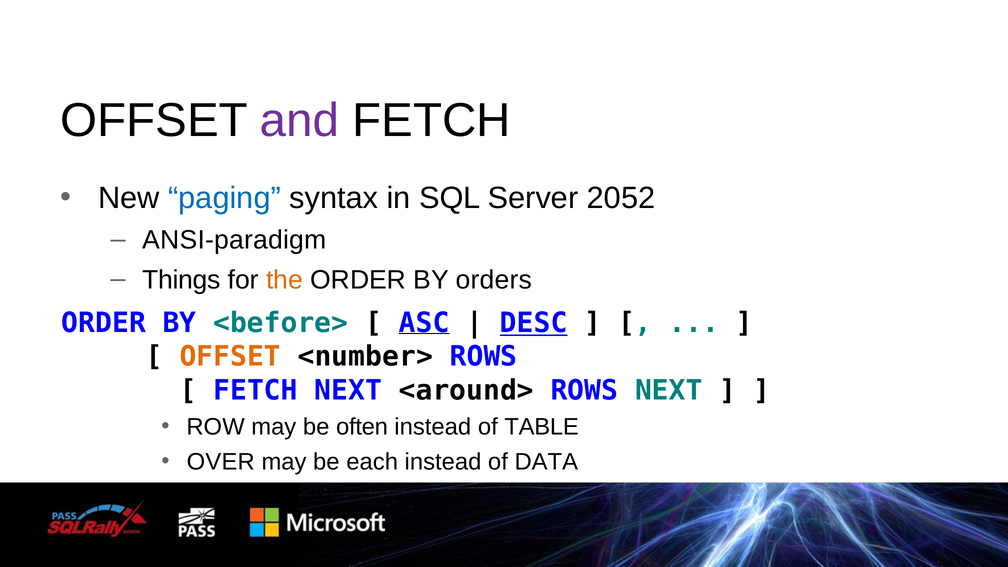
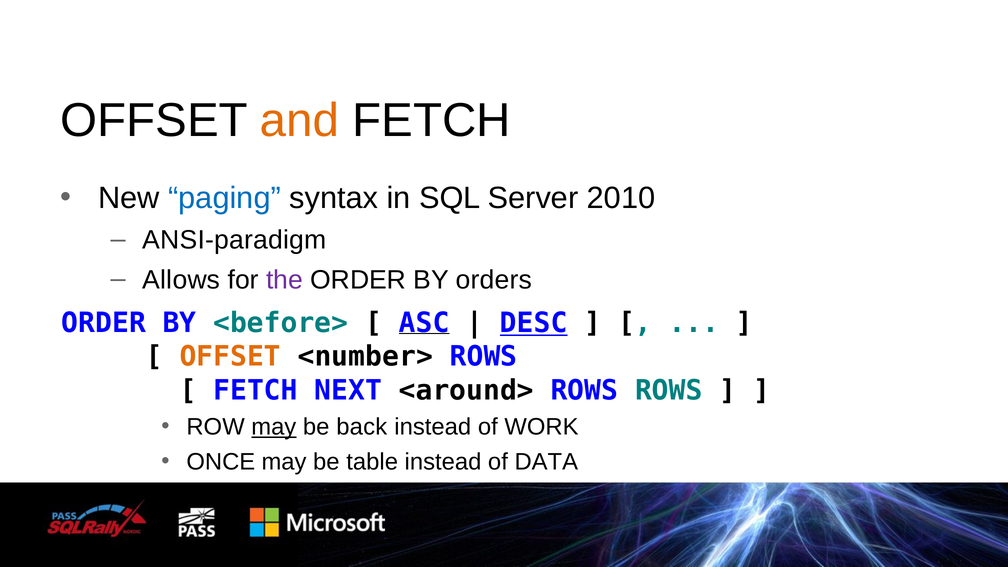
and colour: purple -> orange (300, 120)
2052: 2052 -> 2010 (621, 198)
Things: Things -> Allows (181, 280)
the colour: orange -> purple (285, 280)
ROWS NEXT: NEXT -> ROWS (669, 390)
may underline: none -> present (274, 427)
often: often -> back (362, 427)
TABLE: TABLE -> WORK (541, 427)
OVER: OVER -> ONCE (221, 462)
each: each -> table (372, 462)
